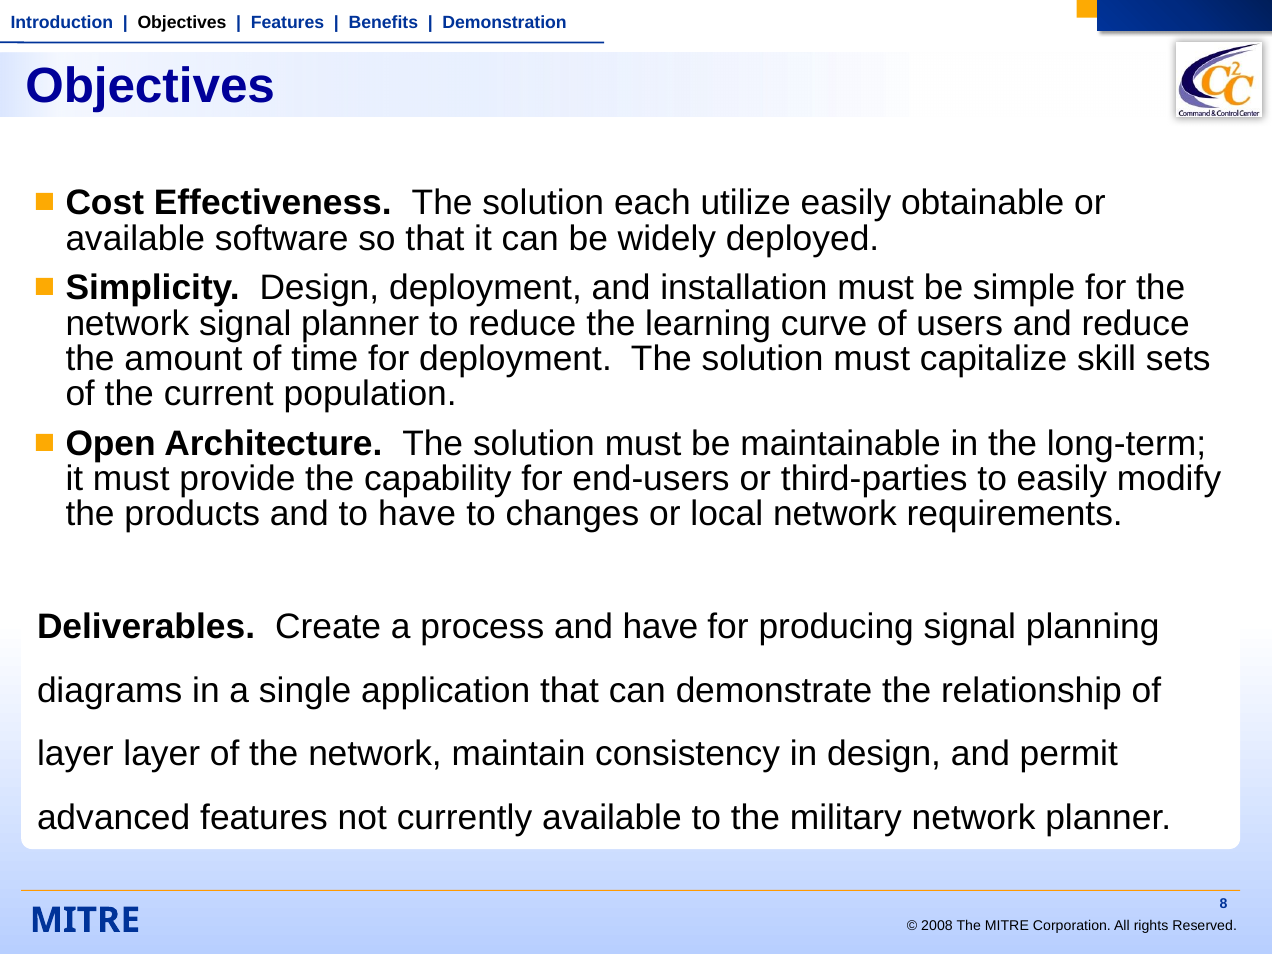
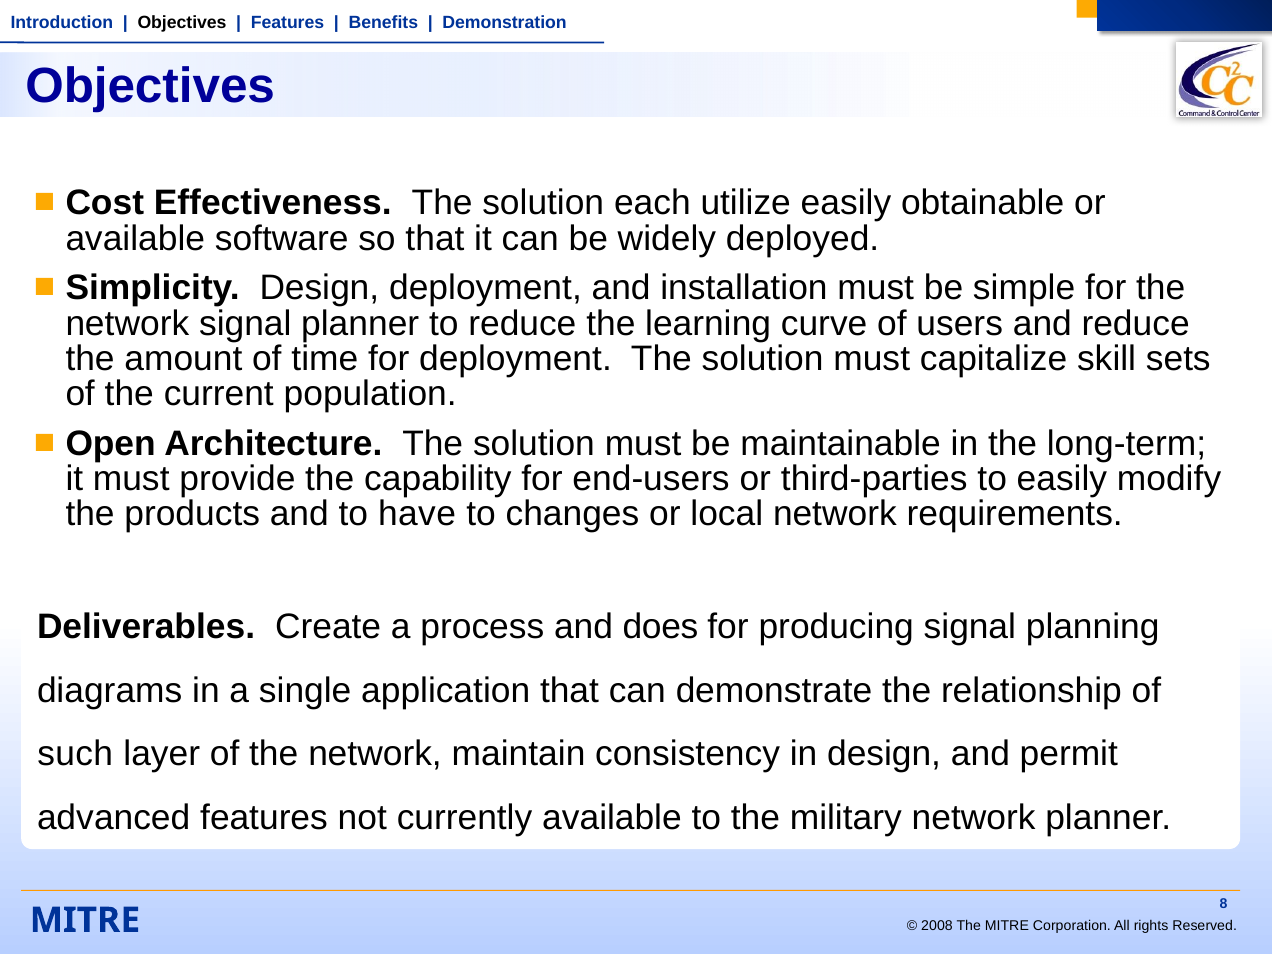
and have: have -> does (660, 627)
layer: layer -> such (75, 754)
